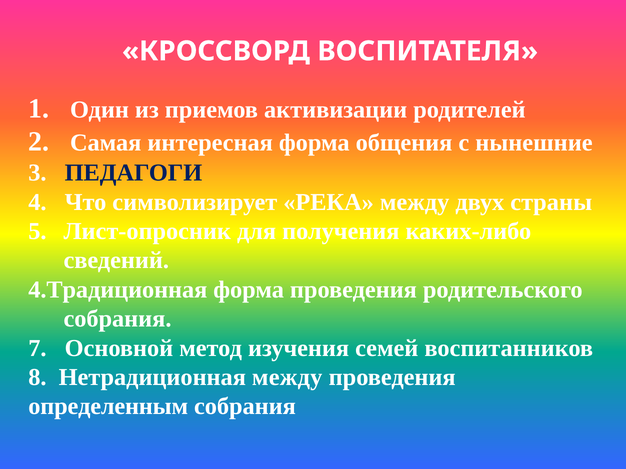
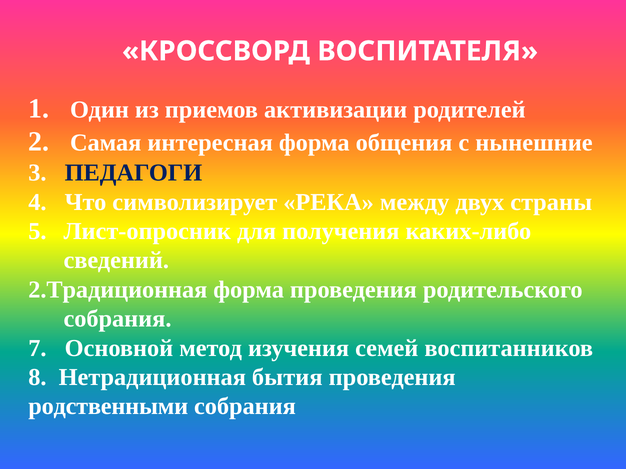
4.Традиционная: 4.Традиционная -> 2.Традиционная (118, 290)
Нетрадиционная между: между -> бытия (287, 378)
определенным: определенным -> родственными (108, 407)
